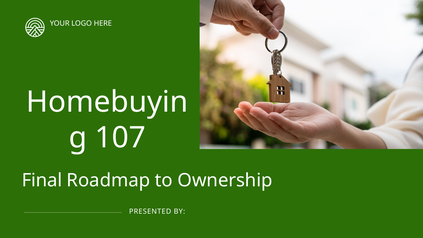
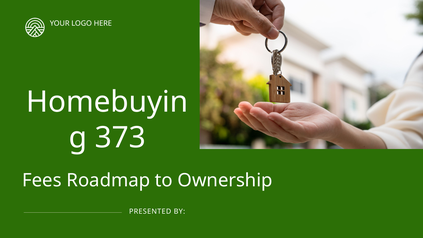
107: 107 -> 373 (120, 138)
Final: Final -> Fees (42, 180)
